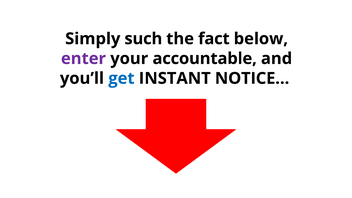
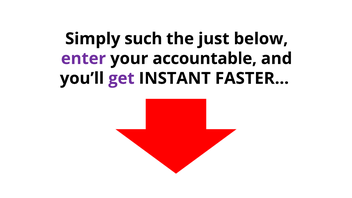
fact: fact -> just (214, 39)
get colour: blue -> purple (121, 78)
NOTICE…: NOTICE… -> FASTER… (252, 78)
